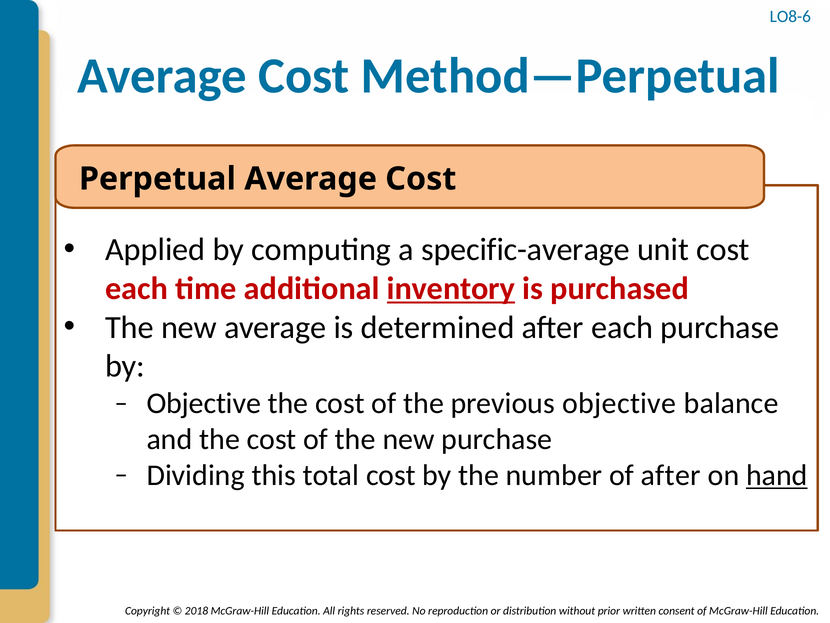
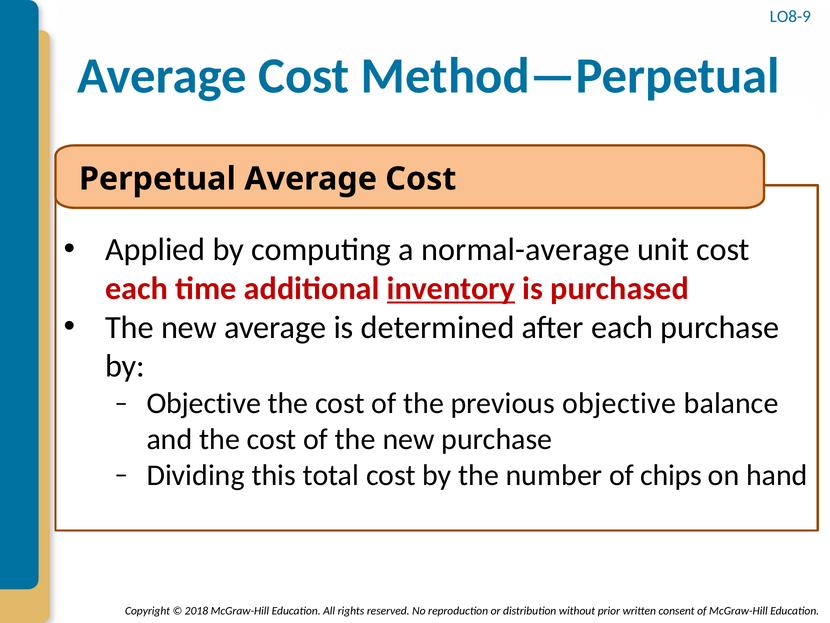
LO8-6: LO8-6 -> LO8-9 (790, 16)
specific-average: specific-average -> normal-average (525, 250)
of after: after -> chips (671, 475)
hand underline: present -> none (777, 475)
